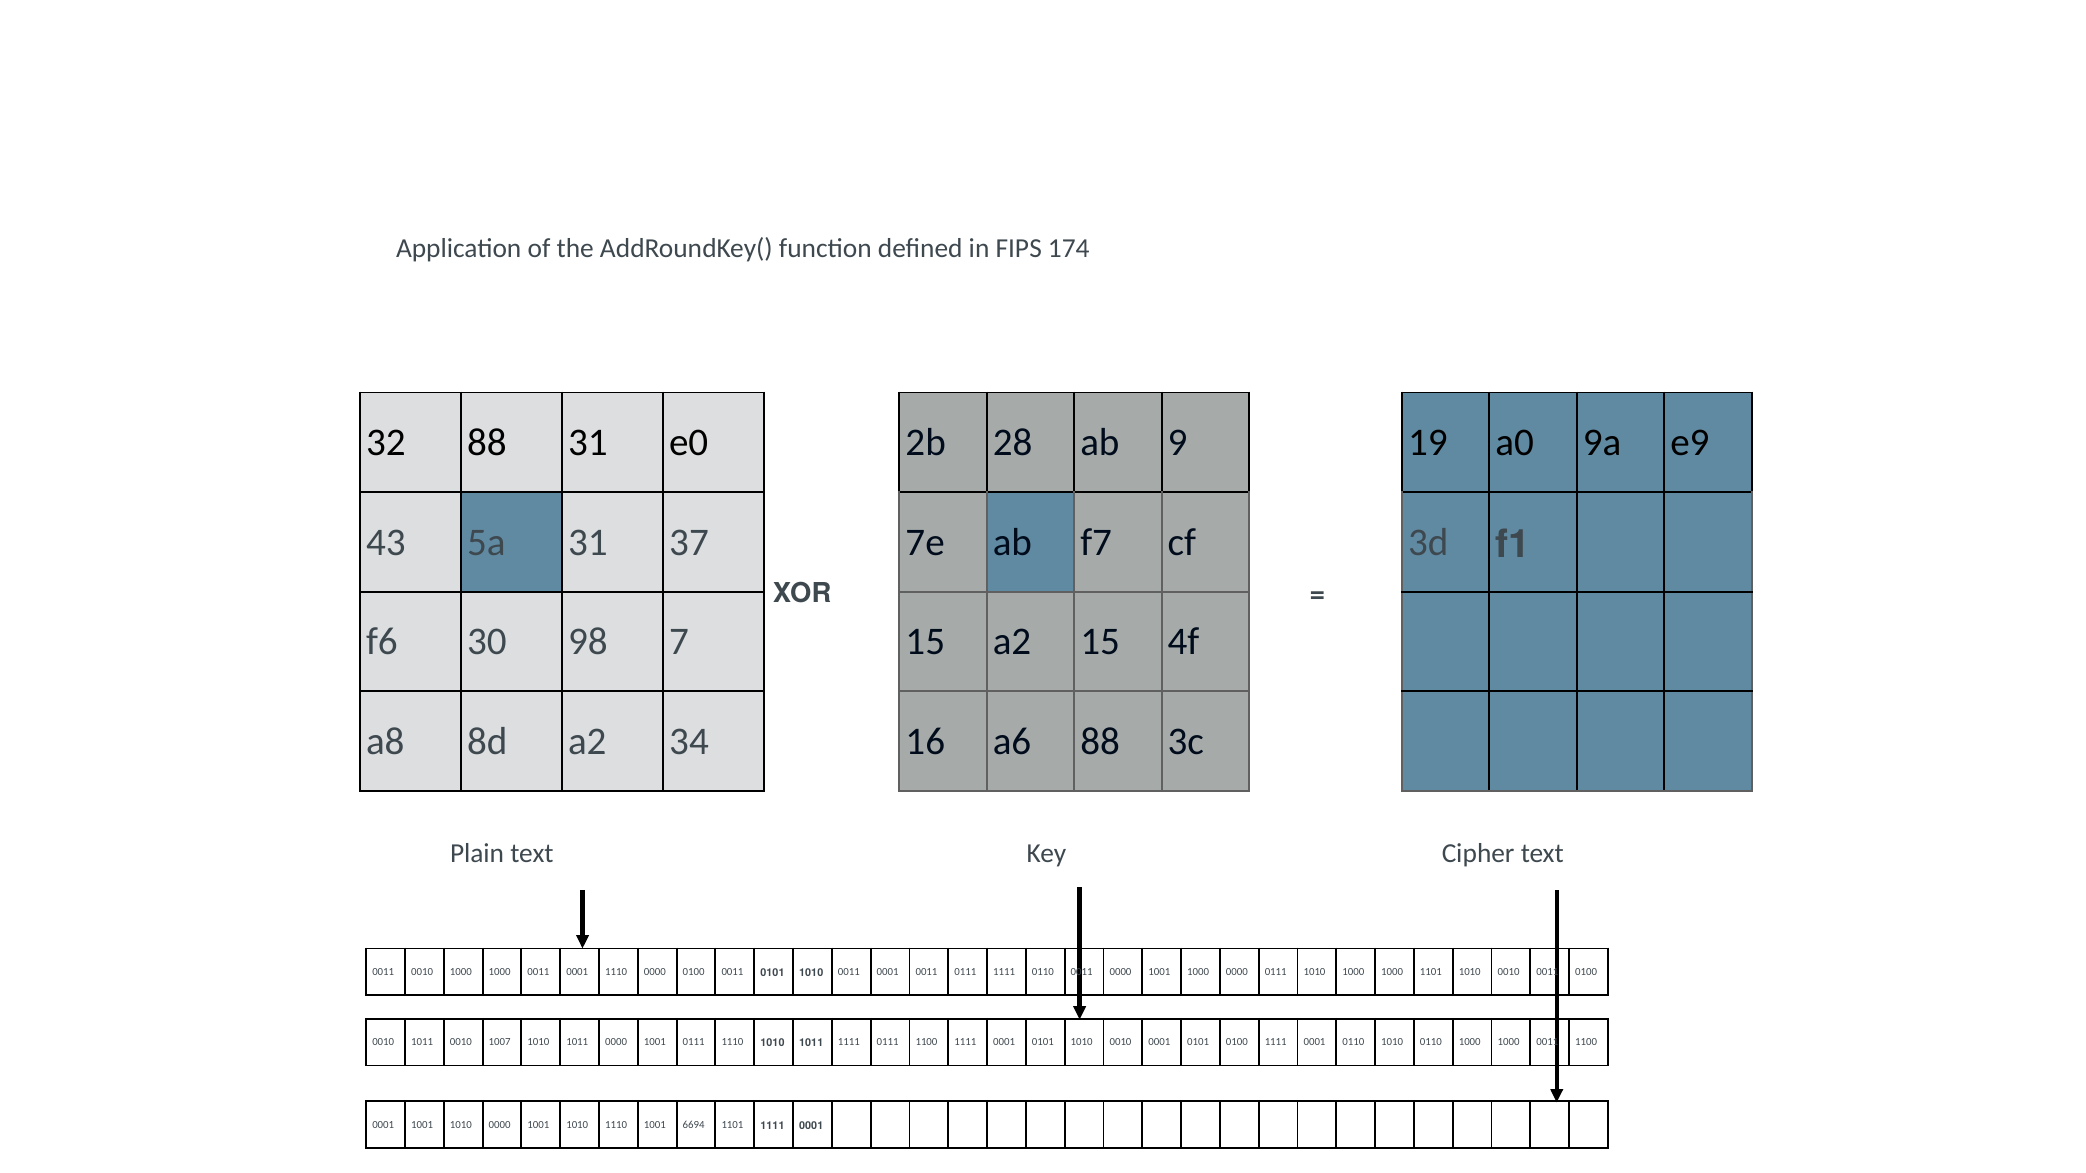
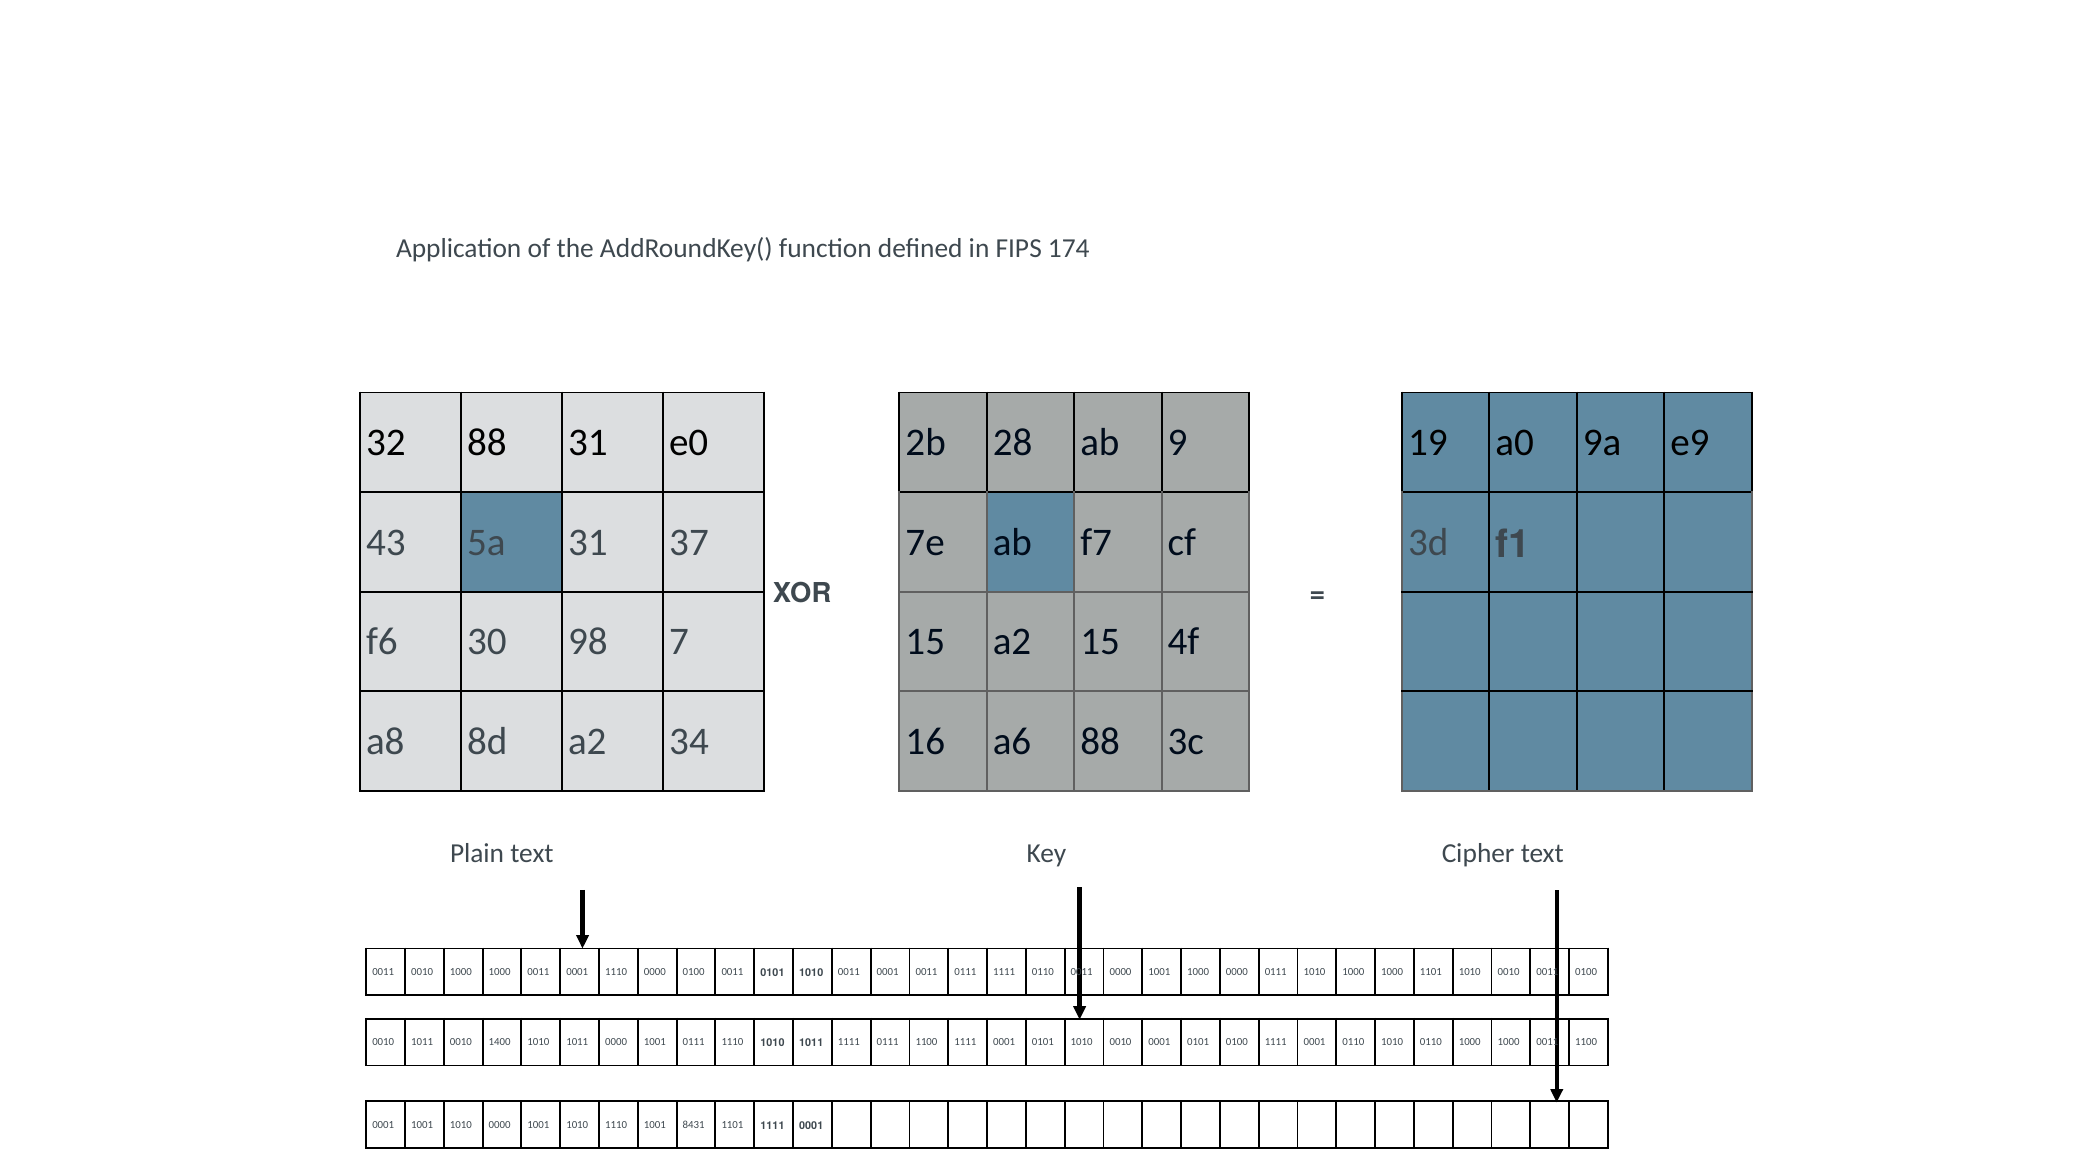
1007: 1007 -> 1400 (500, 1043)
6694: 6694 -> 8431 (694, 1125)
